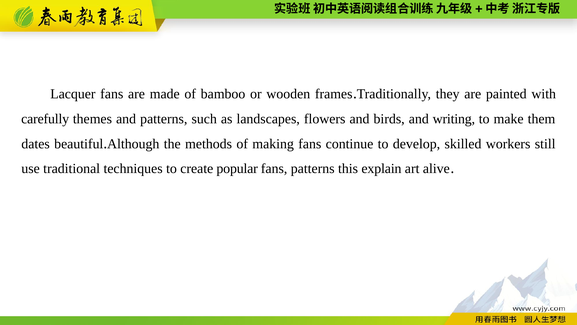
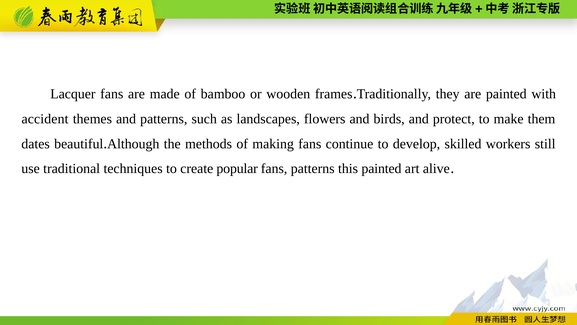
carefully: carefully -> accident (45, 119)
writing: writing -> protect (454, 119)
this explain: explain -> painted (381, 169)
